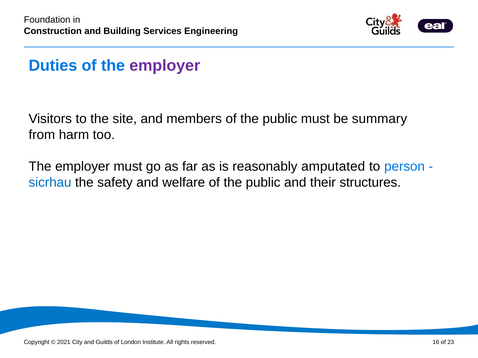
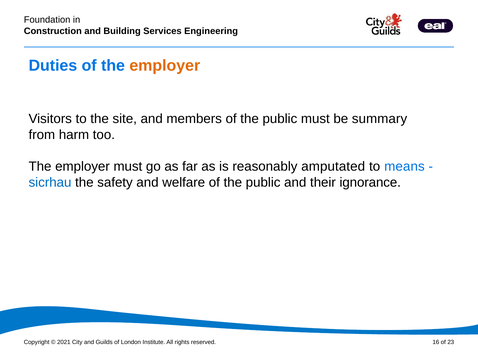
employer colour: purple -> orange (165, 66)
person: person -> means (404, 167)
structures: structures -> ignorance (370, 183)
